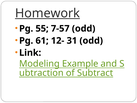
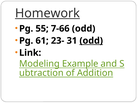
7-57: 7-57 -> 7-66 (60, 28)
12-: 12- -> 23- (58, 41)
odd underline: none -> present (91, 41)
Subtract: Subtract -> Addition (95, 73)
